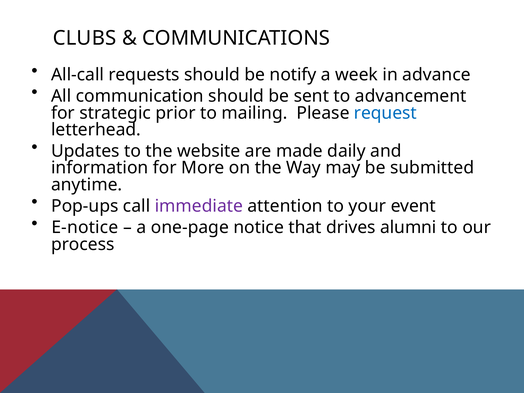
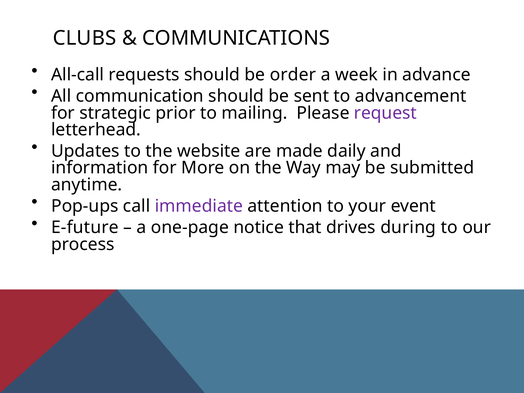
notify: notify -> order (293, 75)
request colour: blue -> purple (385, 113)
E-notice: E-notice -> E-future (85, 227)
alumni: alumni -> during (408, 227)
